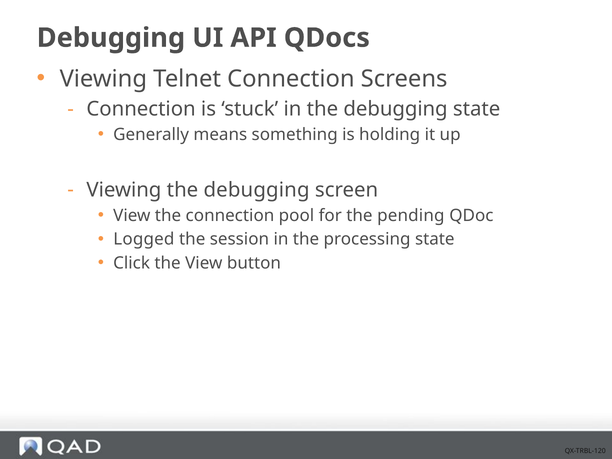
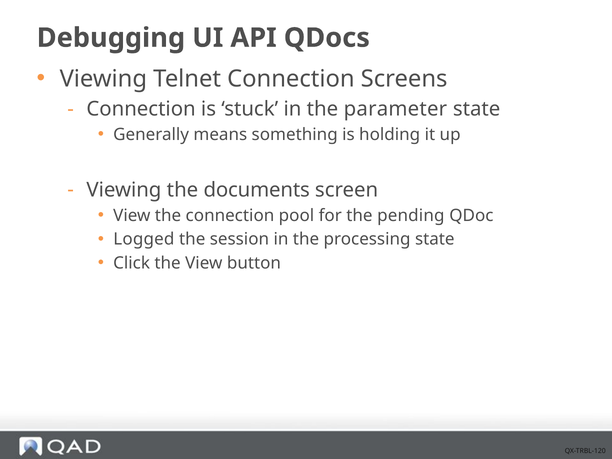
in the debugging: debugging -> parameter (395, 109)
Viewing the debugging: debugging -> documents (257, 190)
